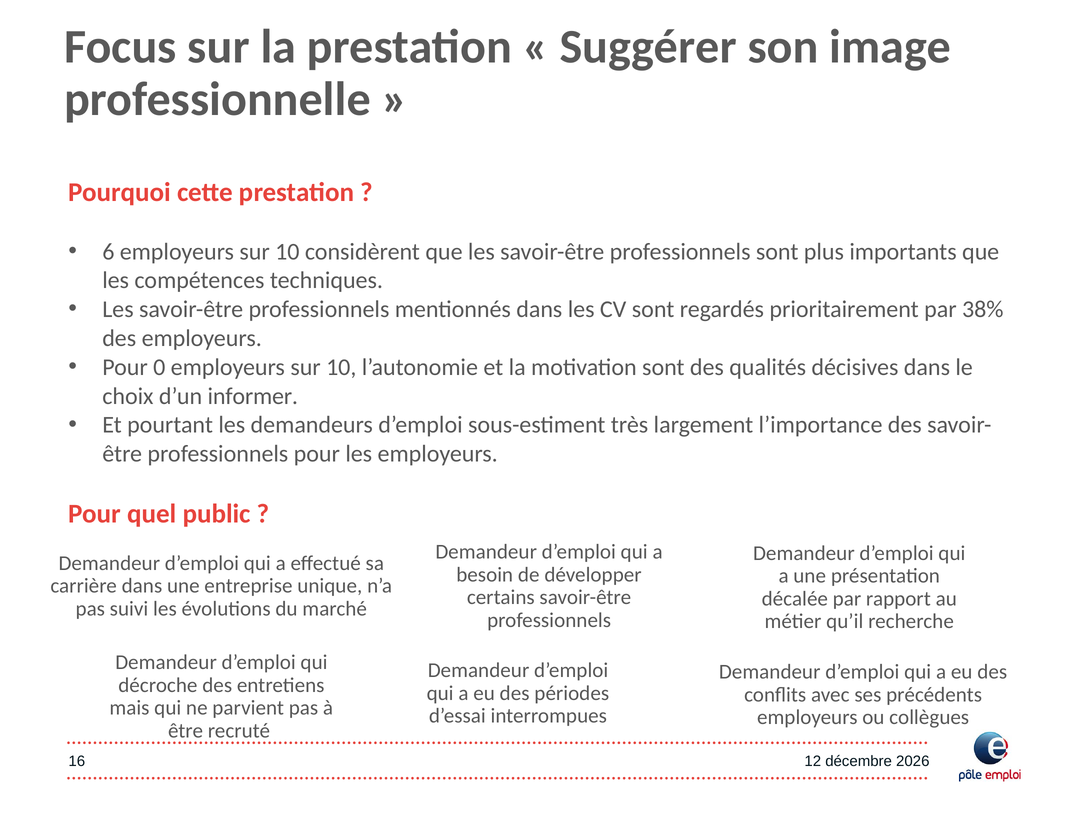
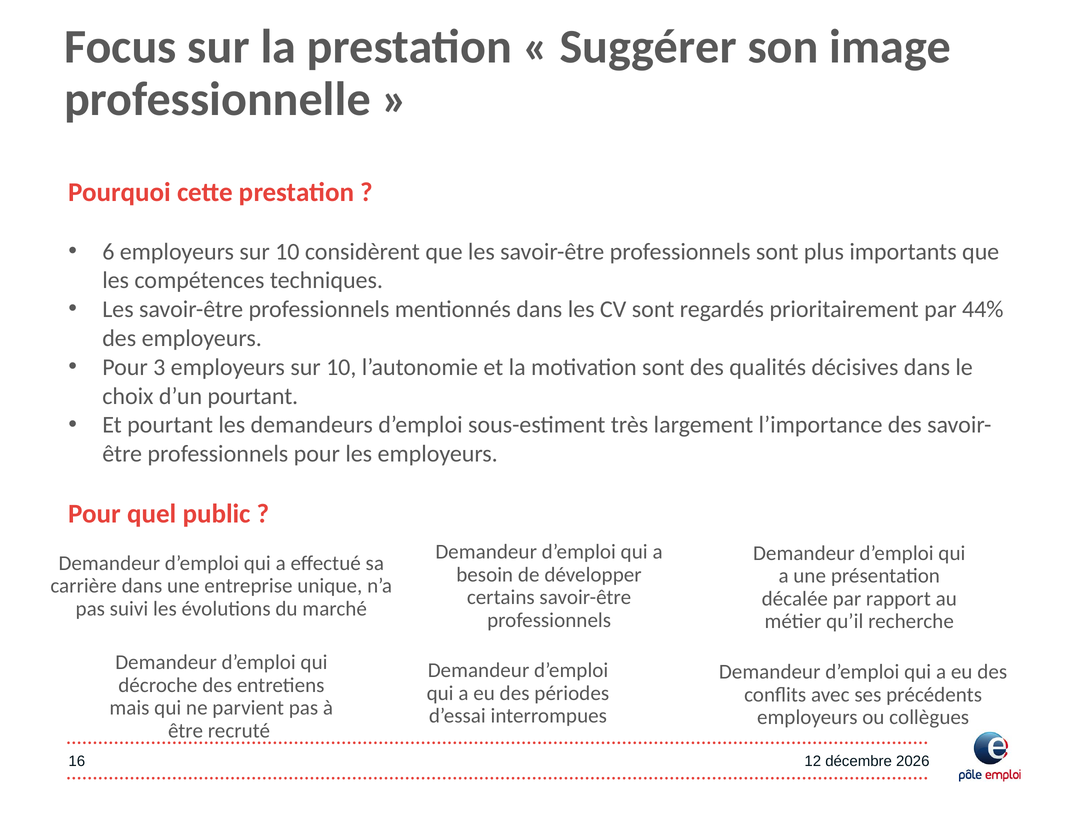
38%: 38% -> 44% (983, 309)
0: 0 -> 3 (159, 367)
d’un informer: informer -> pourtant (253, 396)
